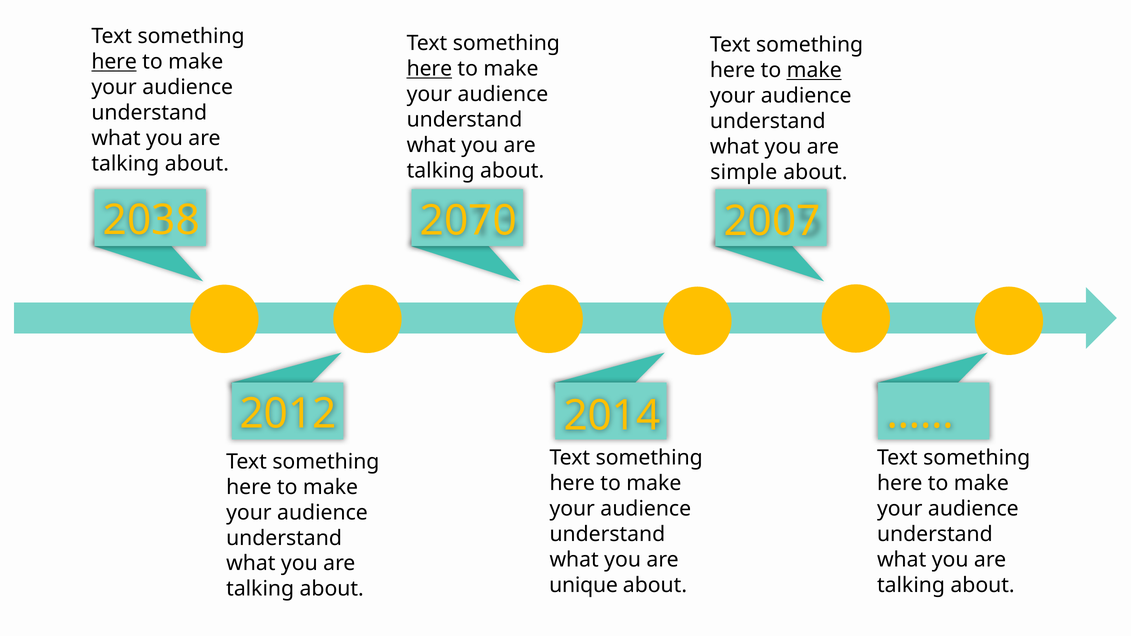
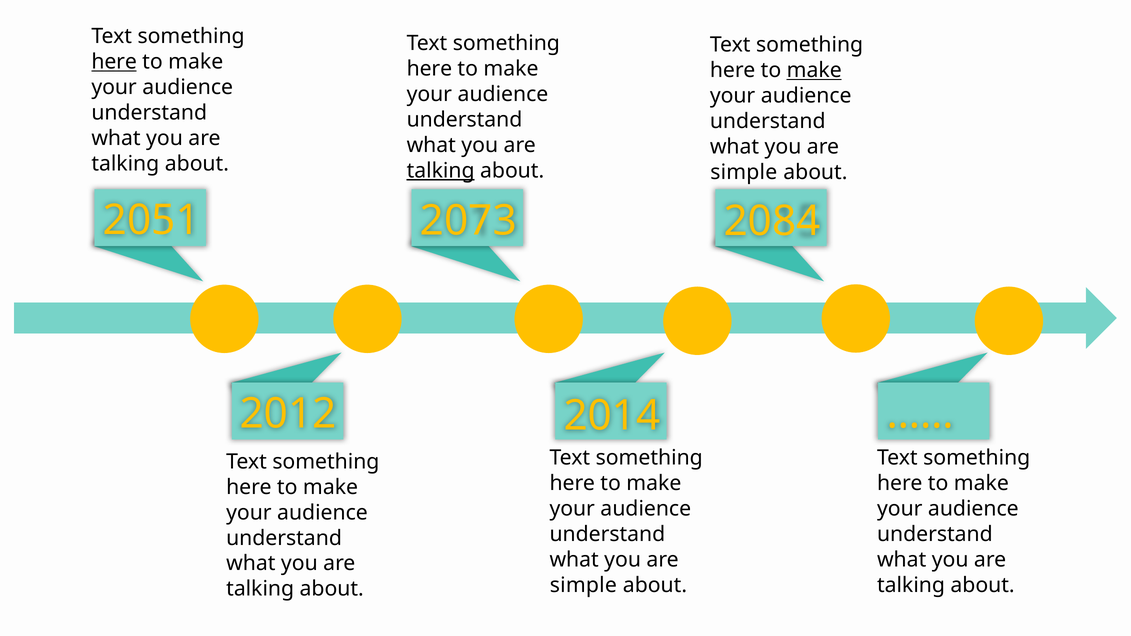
here underline: present -> none (429, 69)
talking underline: none -> present (441, 171)
2038: 2038 -> 2051 (151, 220)
2070: 2070 -> 2073 (468, 221)
2007: 2007 -> 2084 (772, 221)
unique: unique -> simple (583, 585)
